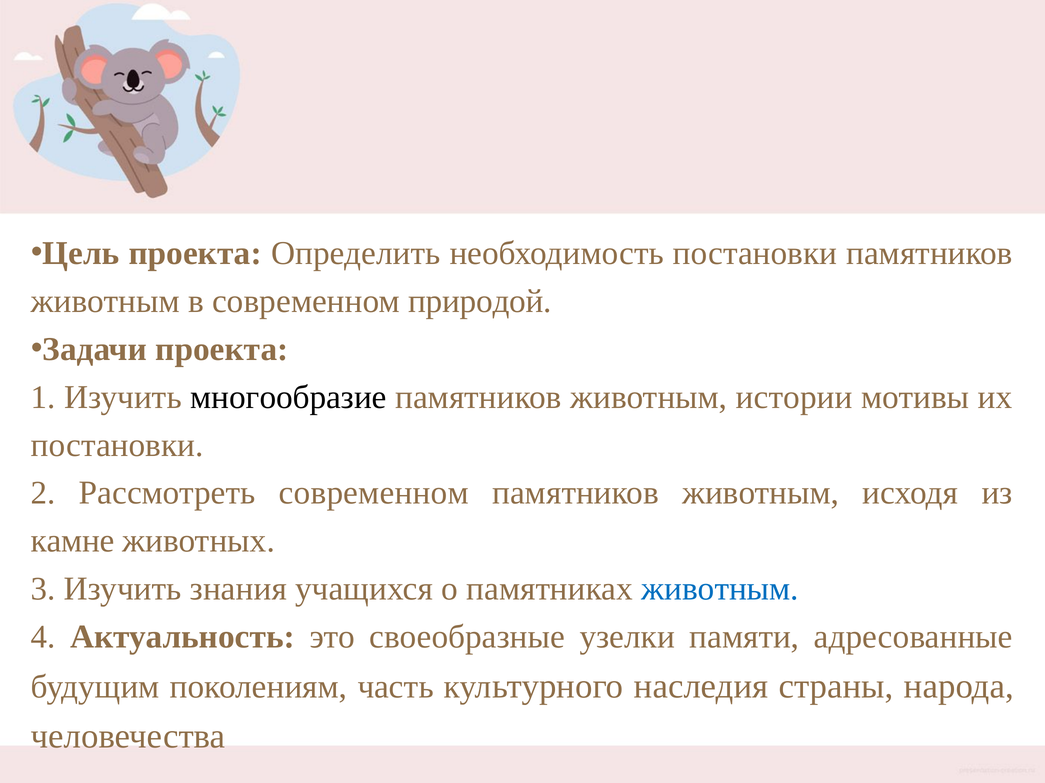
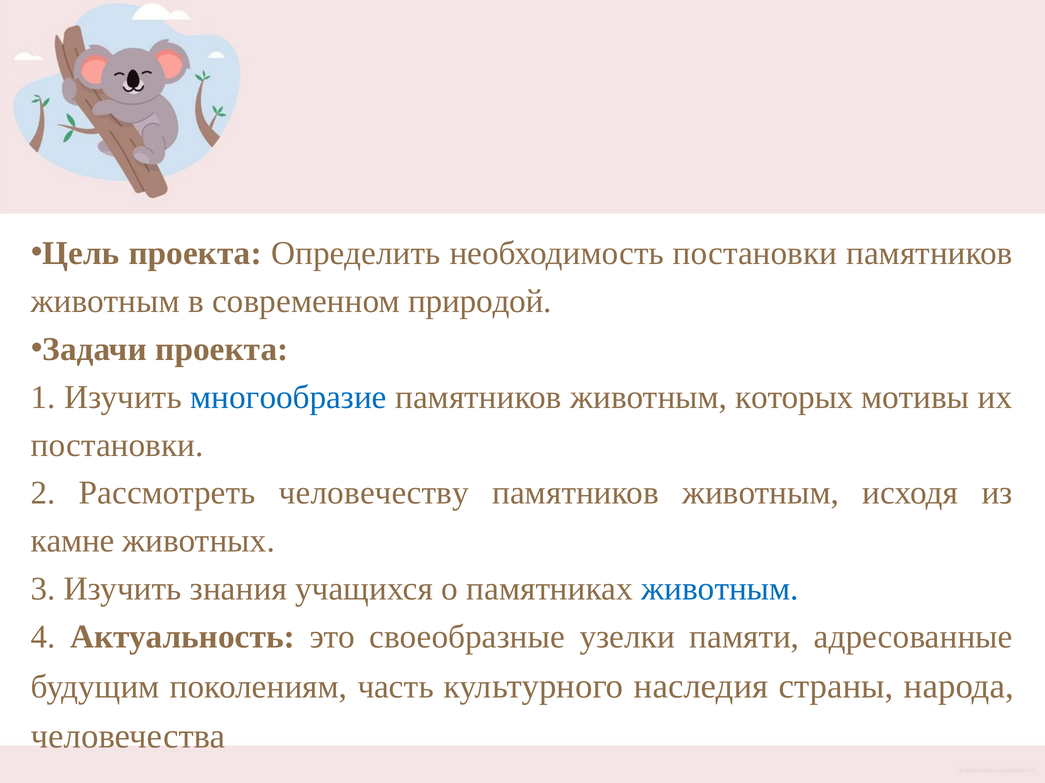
многообразие colour: black -> blue (289, 397)
истории: истории -> которых (794, 397)
Рассмотреть современном: современном -> человечеству (374, 493)
